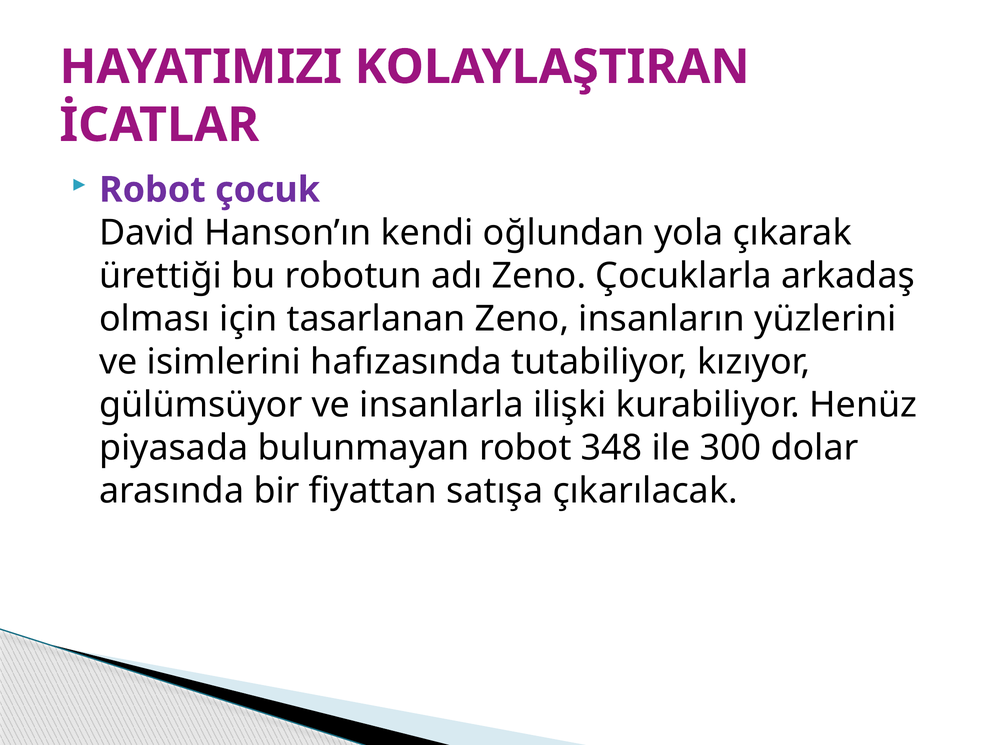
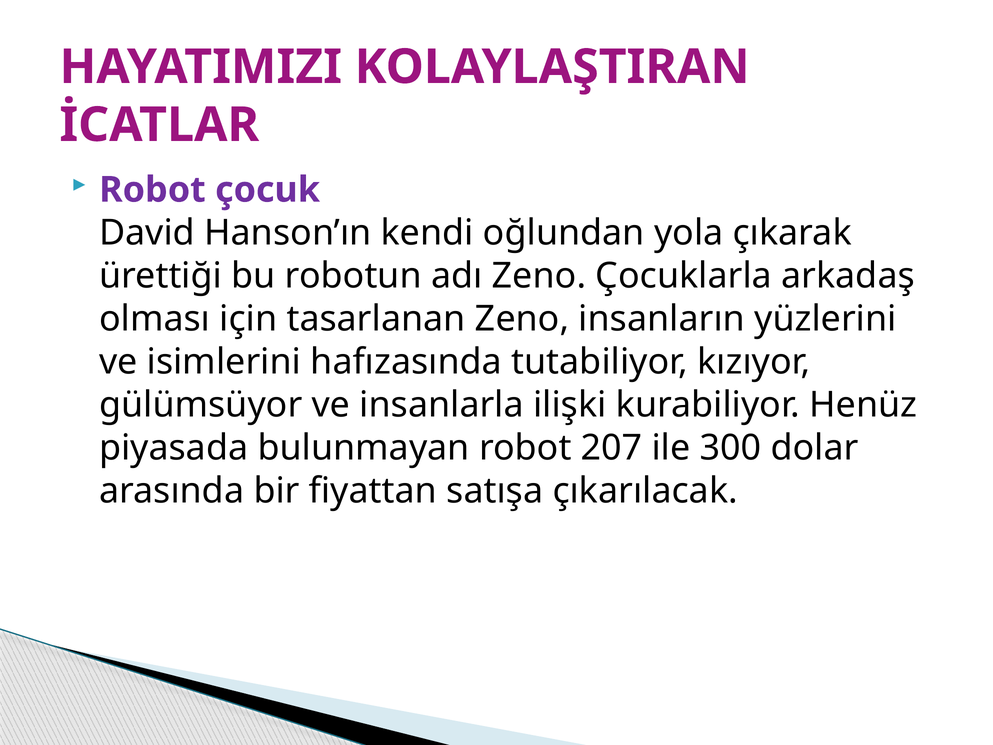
348: 348 -> 207 (612, 448)
